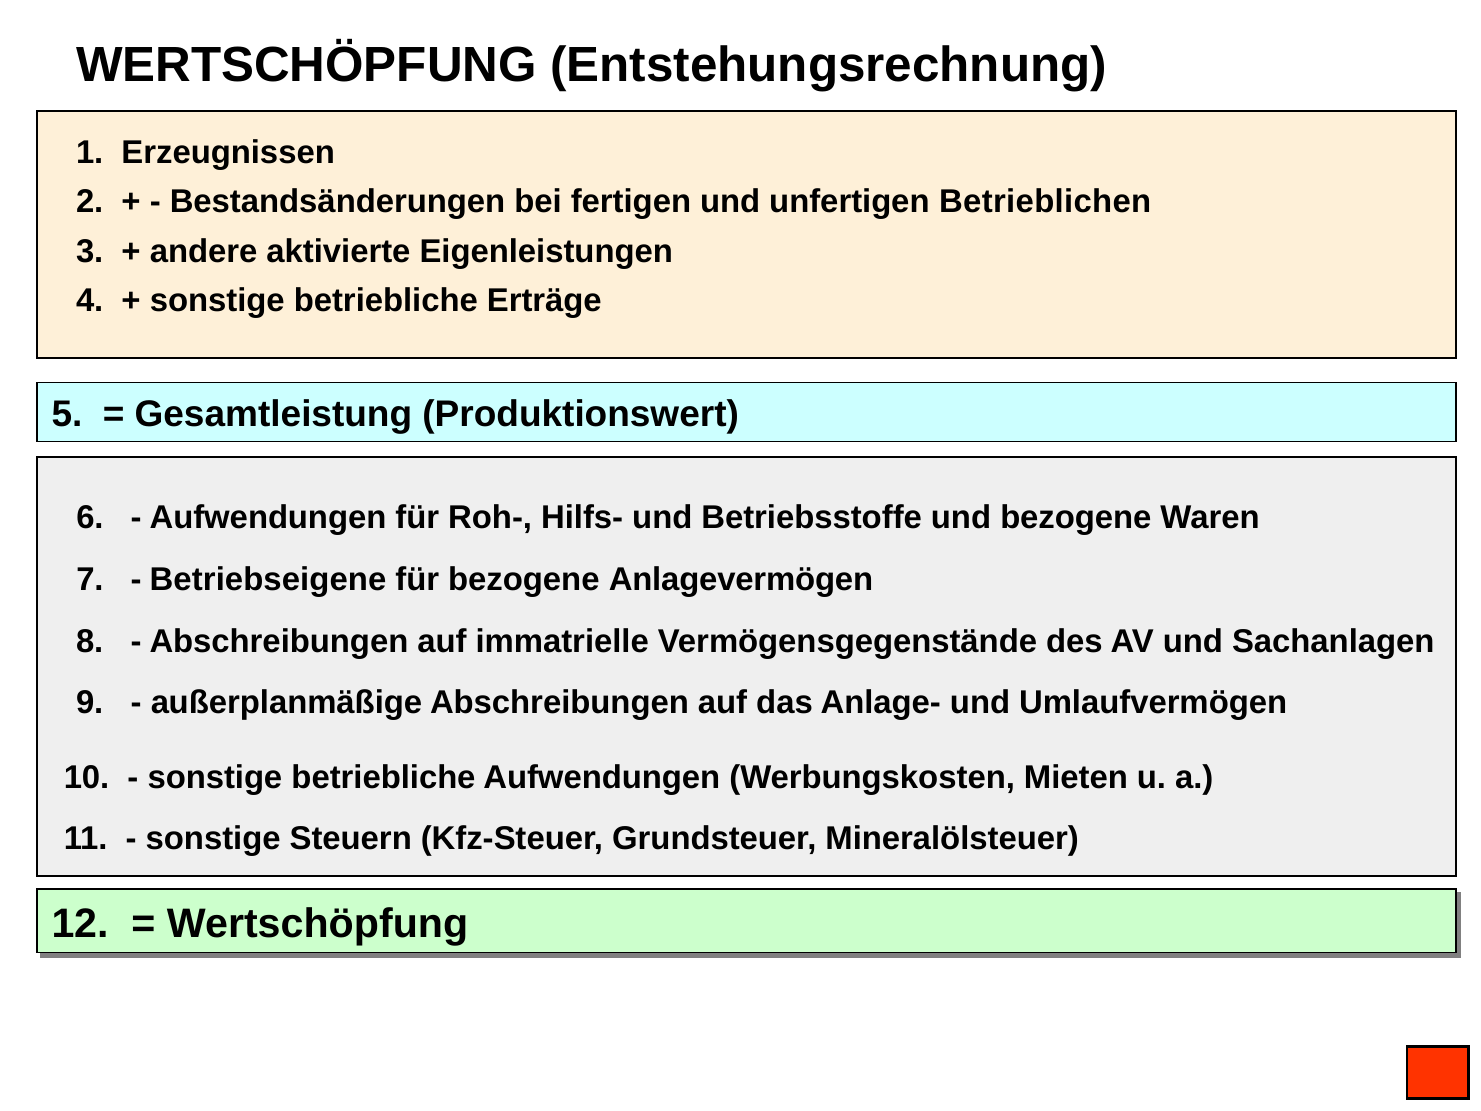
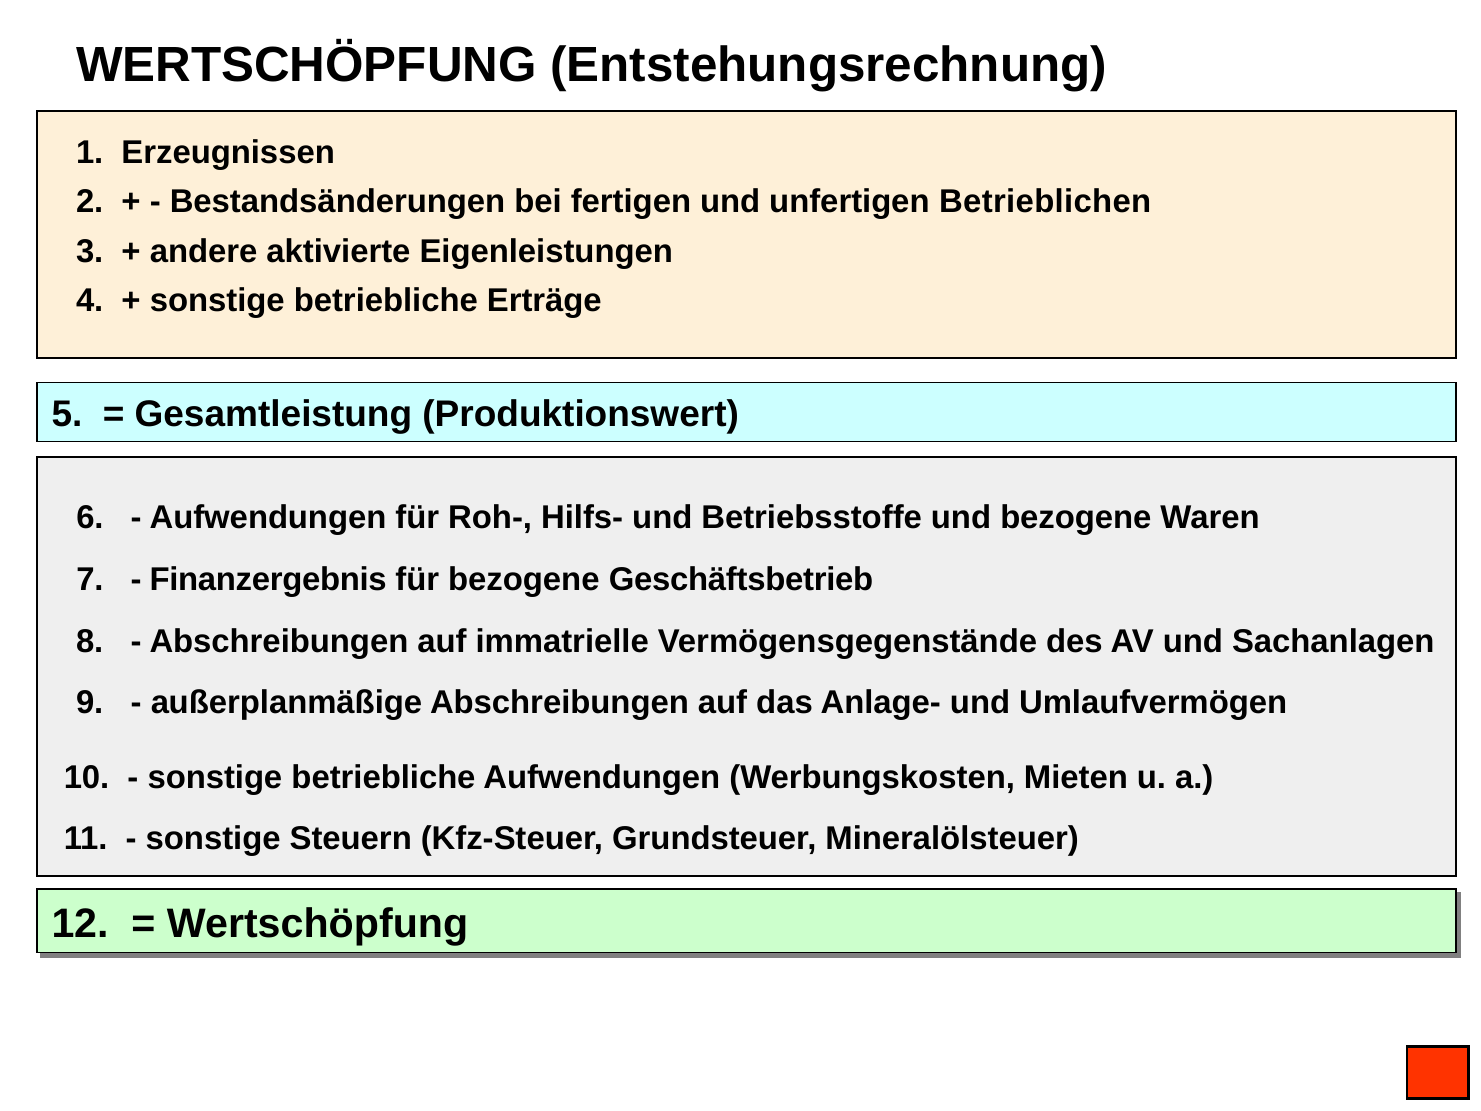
Betriebseigene: Betriebseigene -> Finanzergebnis (268, 580)
Anlagevermögen: Anlagevermögen -> Geschäftsbetrieb (741, 580)
